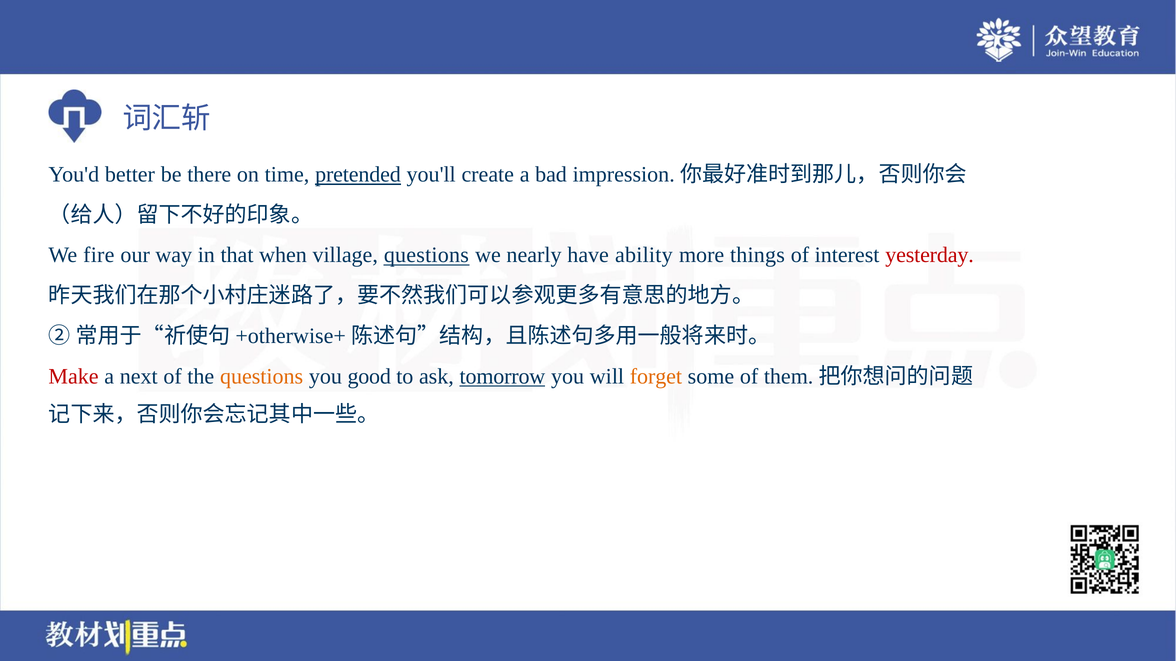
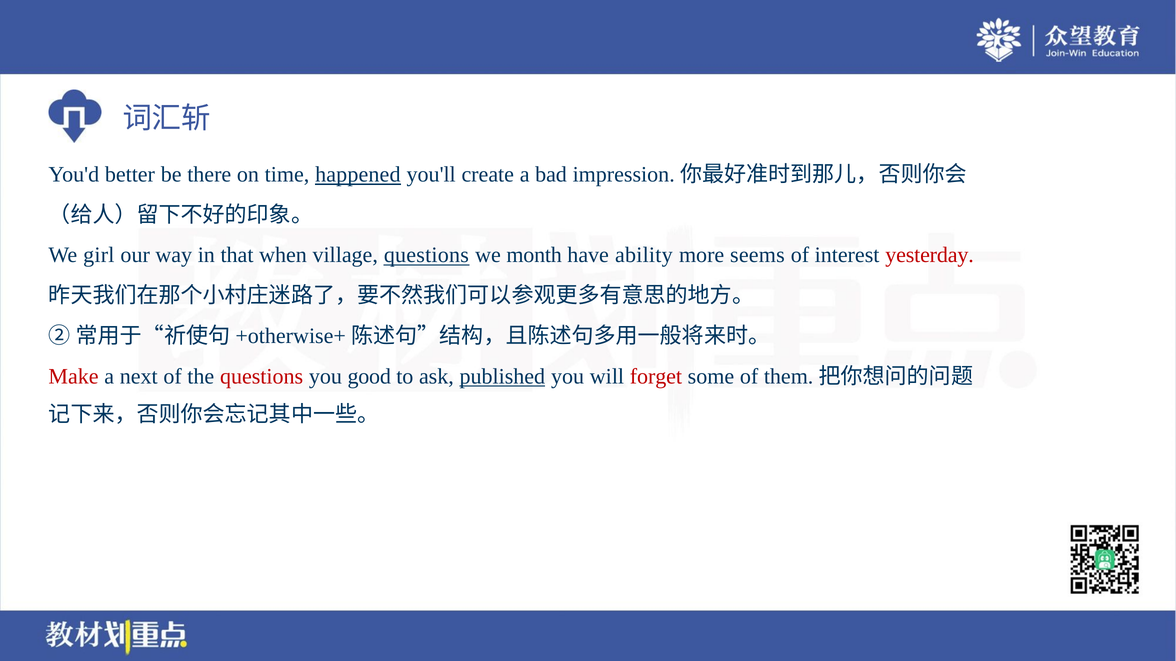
pretended: pretended -> happened (358, 175)
fire: fire -> girl (99, 255)
nearly: nearly -> month (534, 255)
things: things -> seems (757, 255)
questions colour: orange -> red (262, 377)
tomorrow: tomorrow -> published (502, 377)
forget colour: orange -> red (656, 377)
